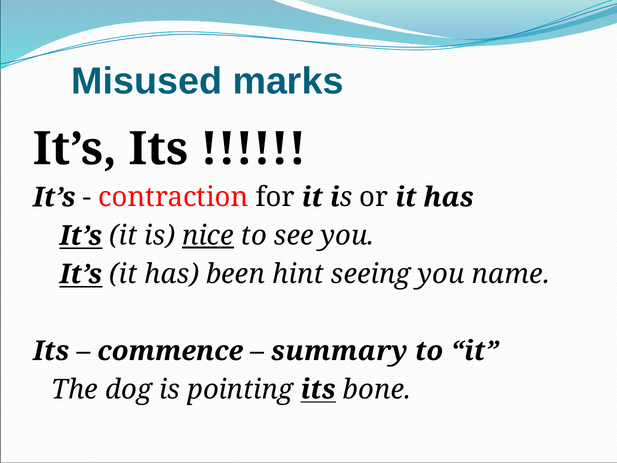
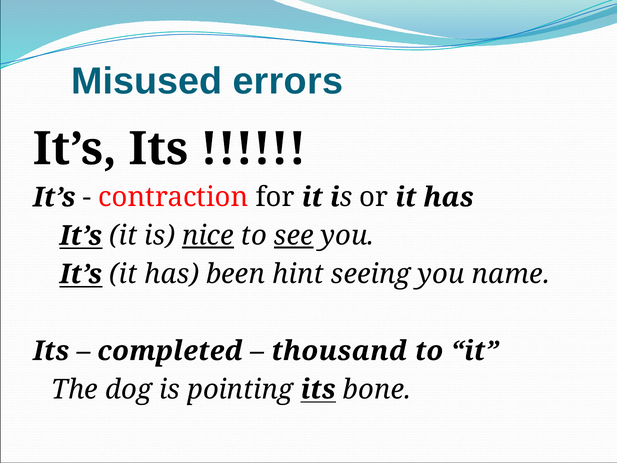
marks: marks -> errors (288, 81)
see underline: none -> present (294, 236)
commence: commence -> completed (170, 351)
summary: summary -> thousand (339, 351)
